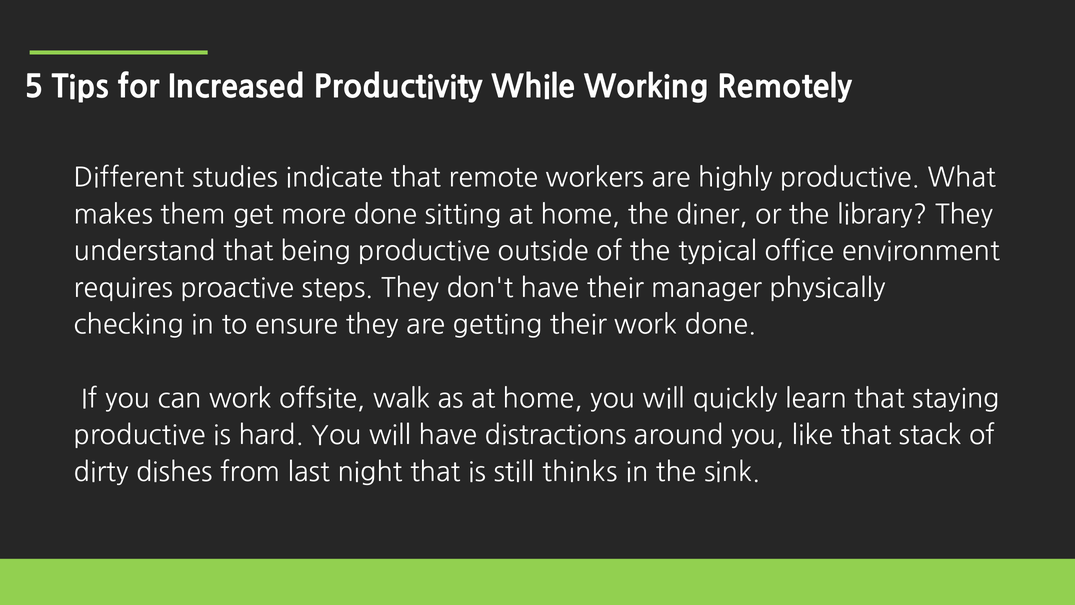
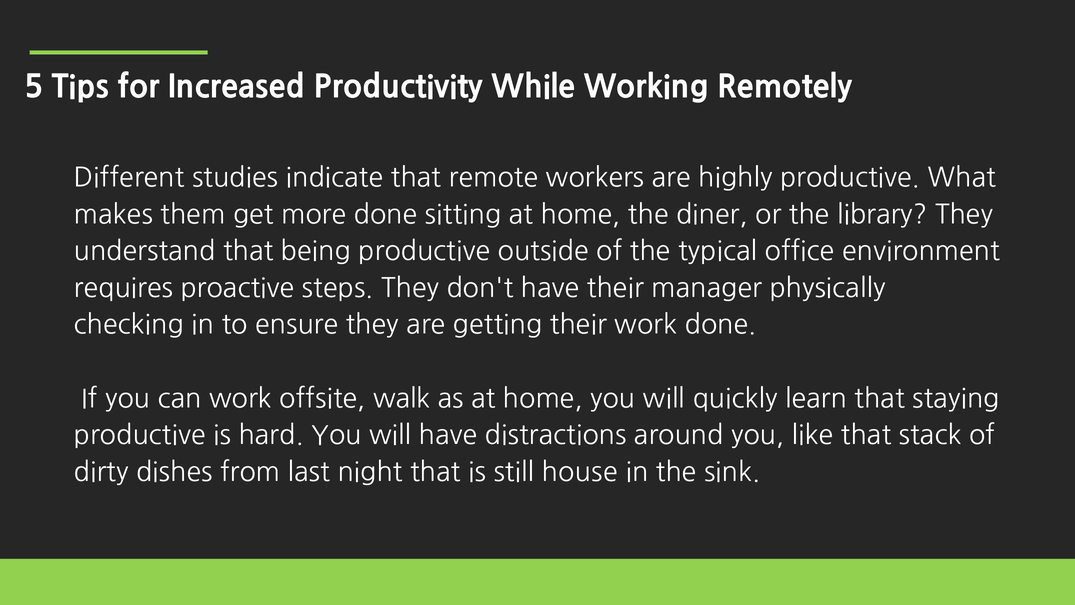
thinks: thinks -> house (580, 472)
